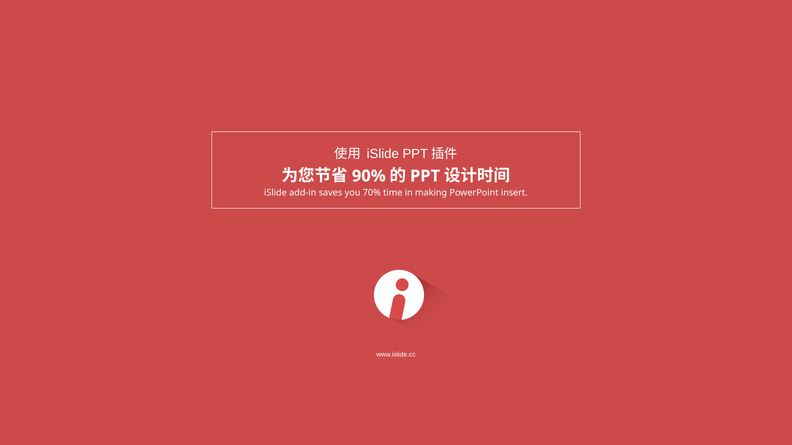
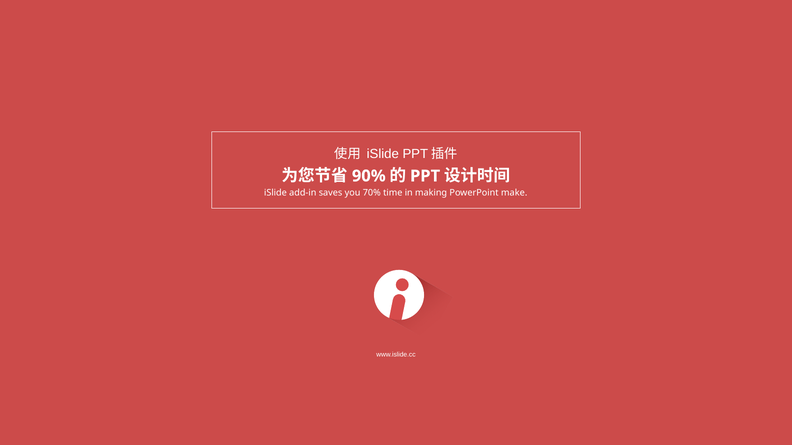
insert: insert -> make (514, 193)
